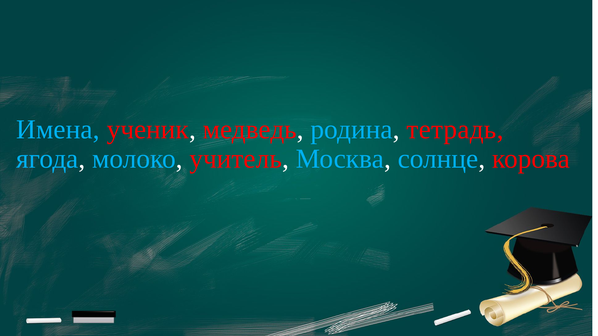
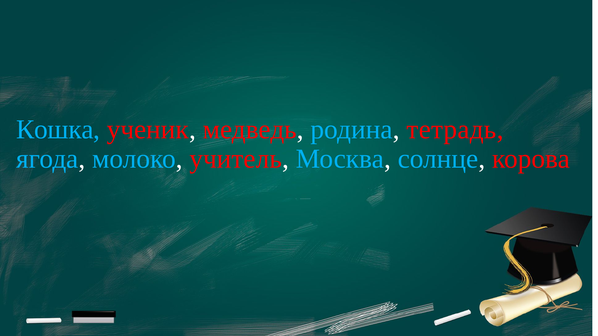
Имена: Имена -> Кошка (58, 129)
